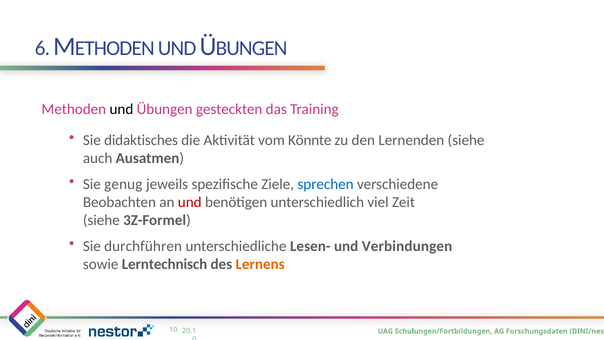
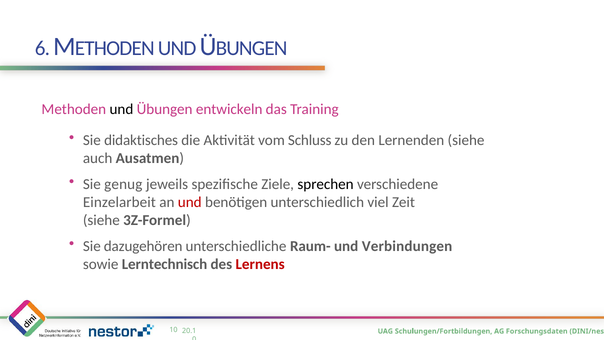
gesteckten: gesteckten -> entwickeln (229, 109)
Könnte: Könnte -> Schluss (310, 140)
sprechen colour: blue -> black (326, 184)
Beobachten: Beobachten -> Einzelarbeit (119, 202)
durchführen: durchführen -> dazugehören (143, 246)
Lesen-: Lesen- -> Raum- (310, 246)
Lernens colour: orange -> red (260, 264)
